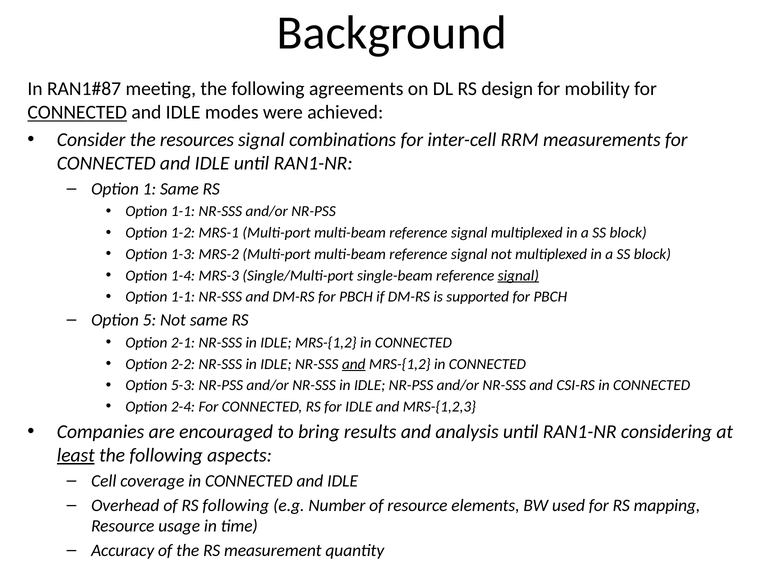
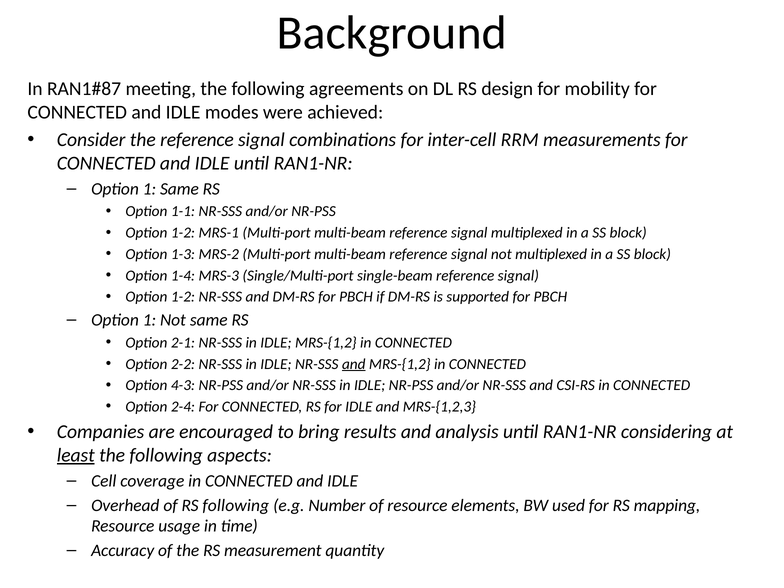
CONNECTED underline: present -> none (77, 112)
the resources: resources -> reference (197, 140)
signal underline: present -> none (518, 276)
1-1: 1-1 -> 1-2 (183, 297)
5: 5 -> 1 (149, 320)
5-3: 5-3 -> 4-3 (183, 385)
